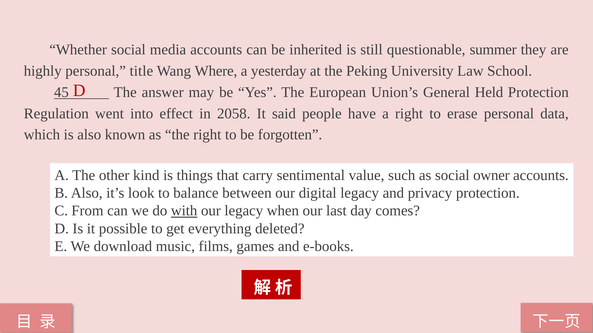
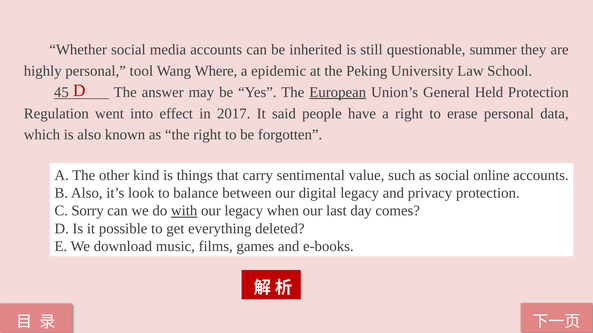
title: title -> tool (141, 71)
yesterday: yesterday -> epidemic (279, 71)
European underline: none -> present (338, 92)
2058: 2058 -> 2017 (234, 114)
owner: owner -> online (491, 176)
From: From -> Sorry (88, 211)
